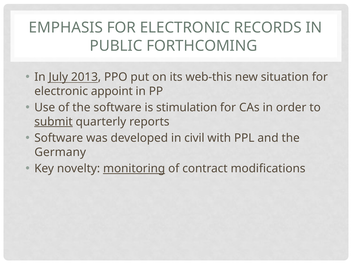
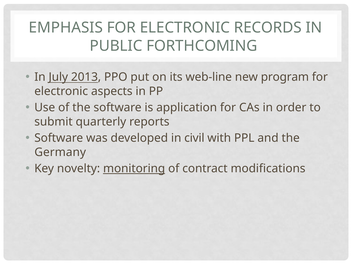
web-this: web-this -> web-line (209, 77)
situation: situation -> program (285, 77)
appoint: appoint -> aspects (112, 91)
stimulation: stimulation -> application (187, 108)
submit underline: present -> none (53, 122)
